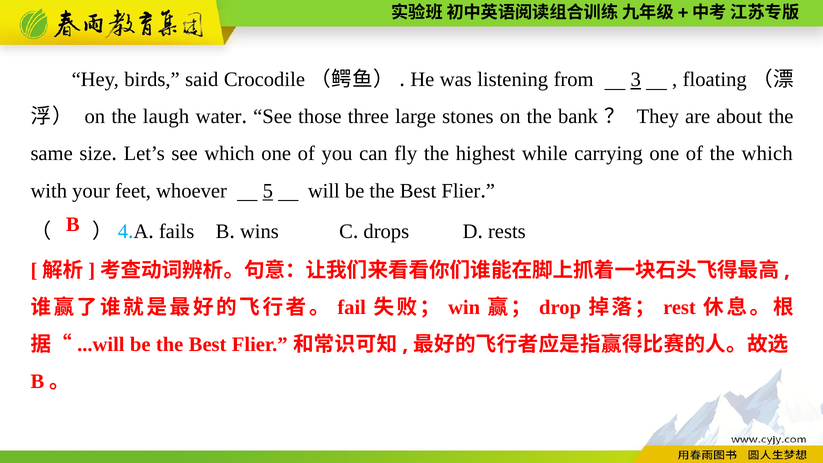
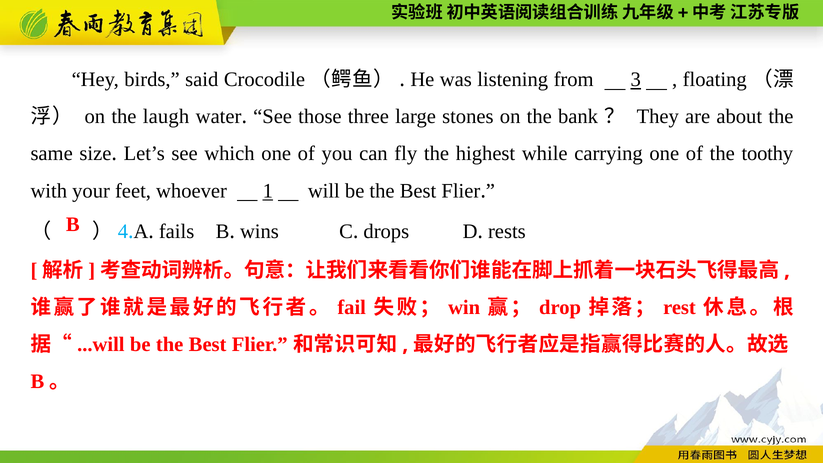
the which: which -> toothy (767, 154)
5: 5 -> 1 (268, 191)
